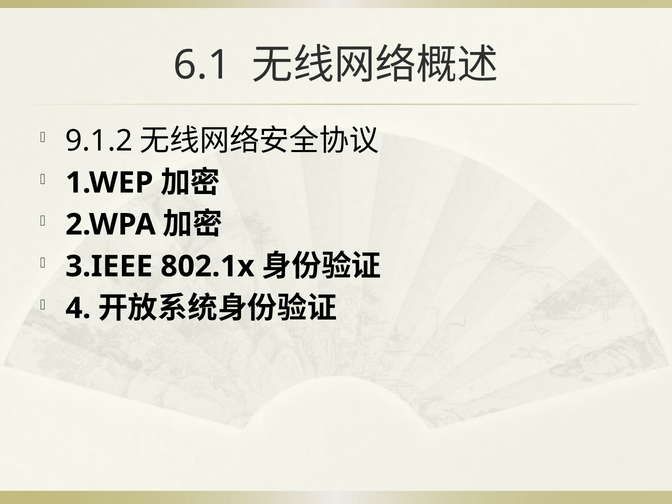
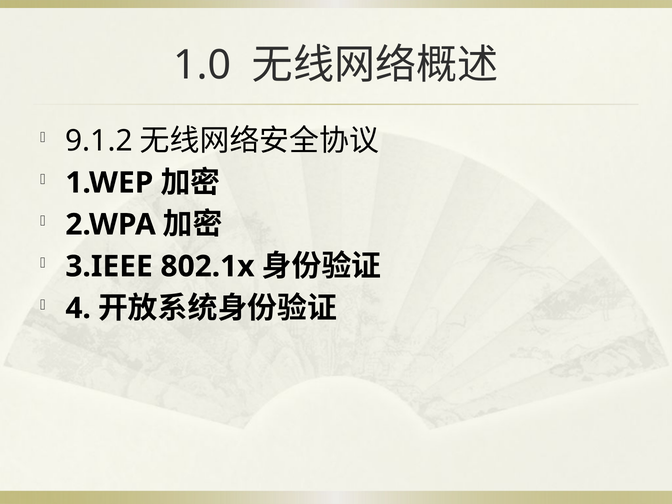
6.1: 6.1 -> 1.0 (202, 65)
